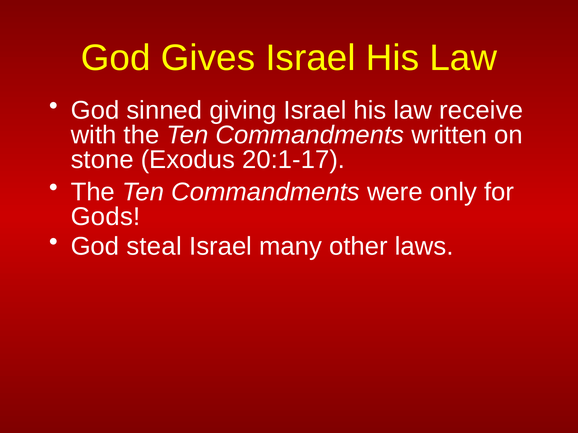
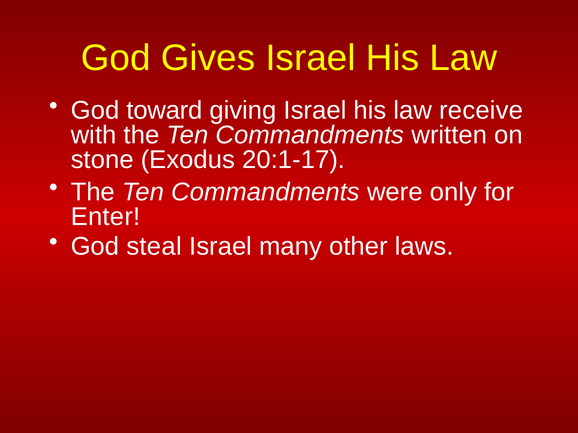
sinned: sinned -> toward (164, 110)
Gods: Gods -> Enter (106, 217)
